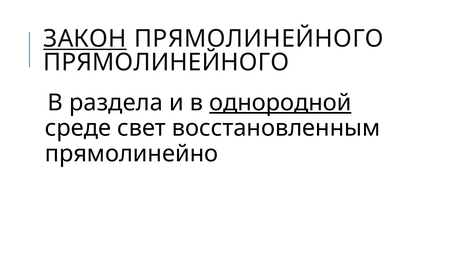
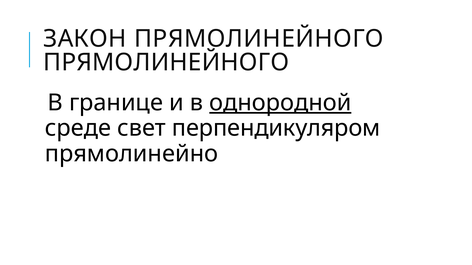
ЗАКОН underline: present -> none (85, 39)
раздела: раздела -> границе (116, 103)
восстановленным: восстановленным -> перпендикуляром (276, 128)
